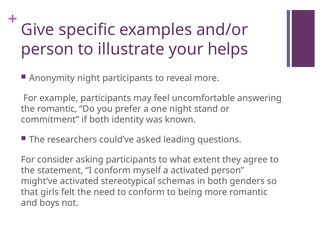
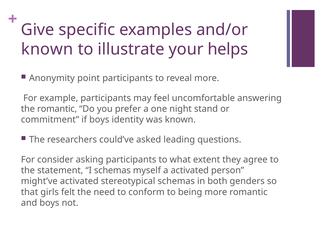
person: person -> known (47, 49)
Anonymity night: night -> point (89, 78)
if both: both -> boys (99, 120)
I conform: conform -> schemas (112, 170)
